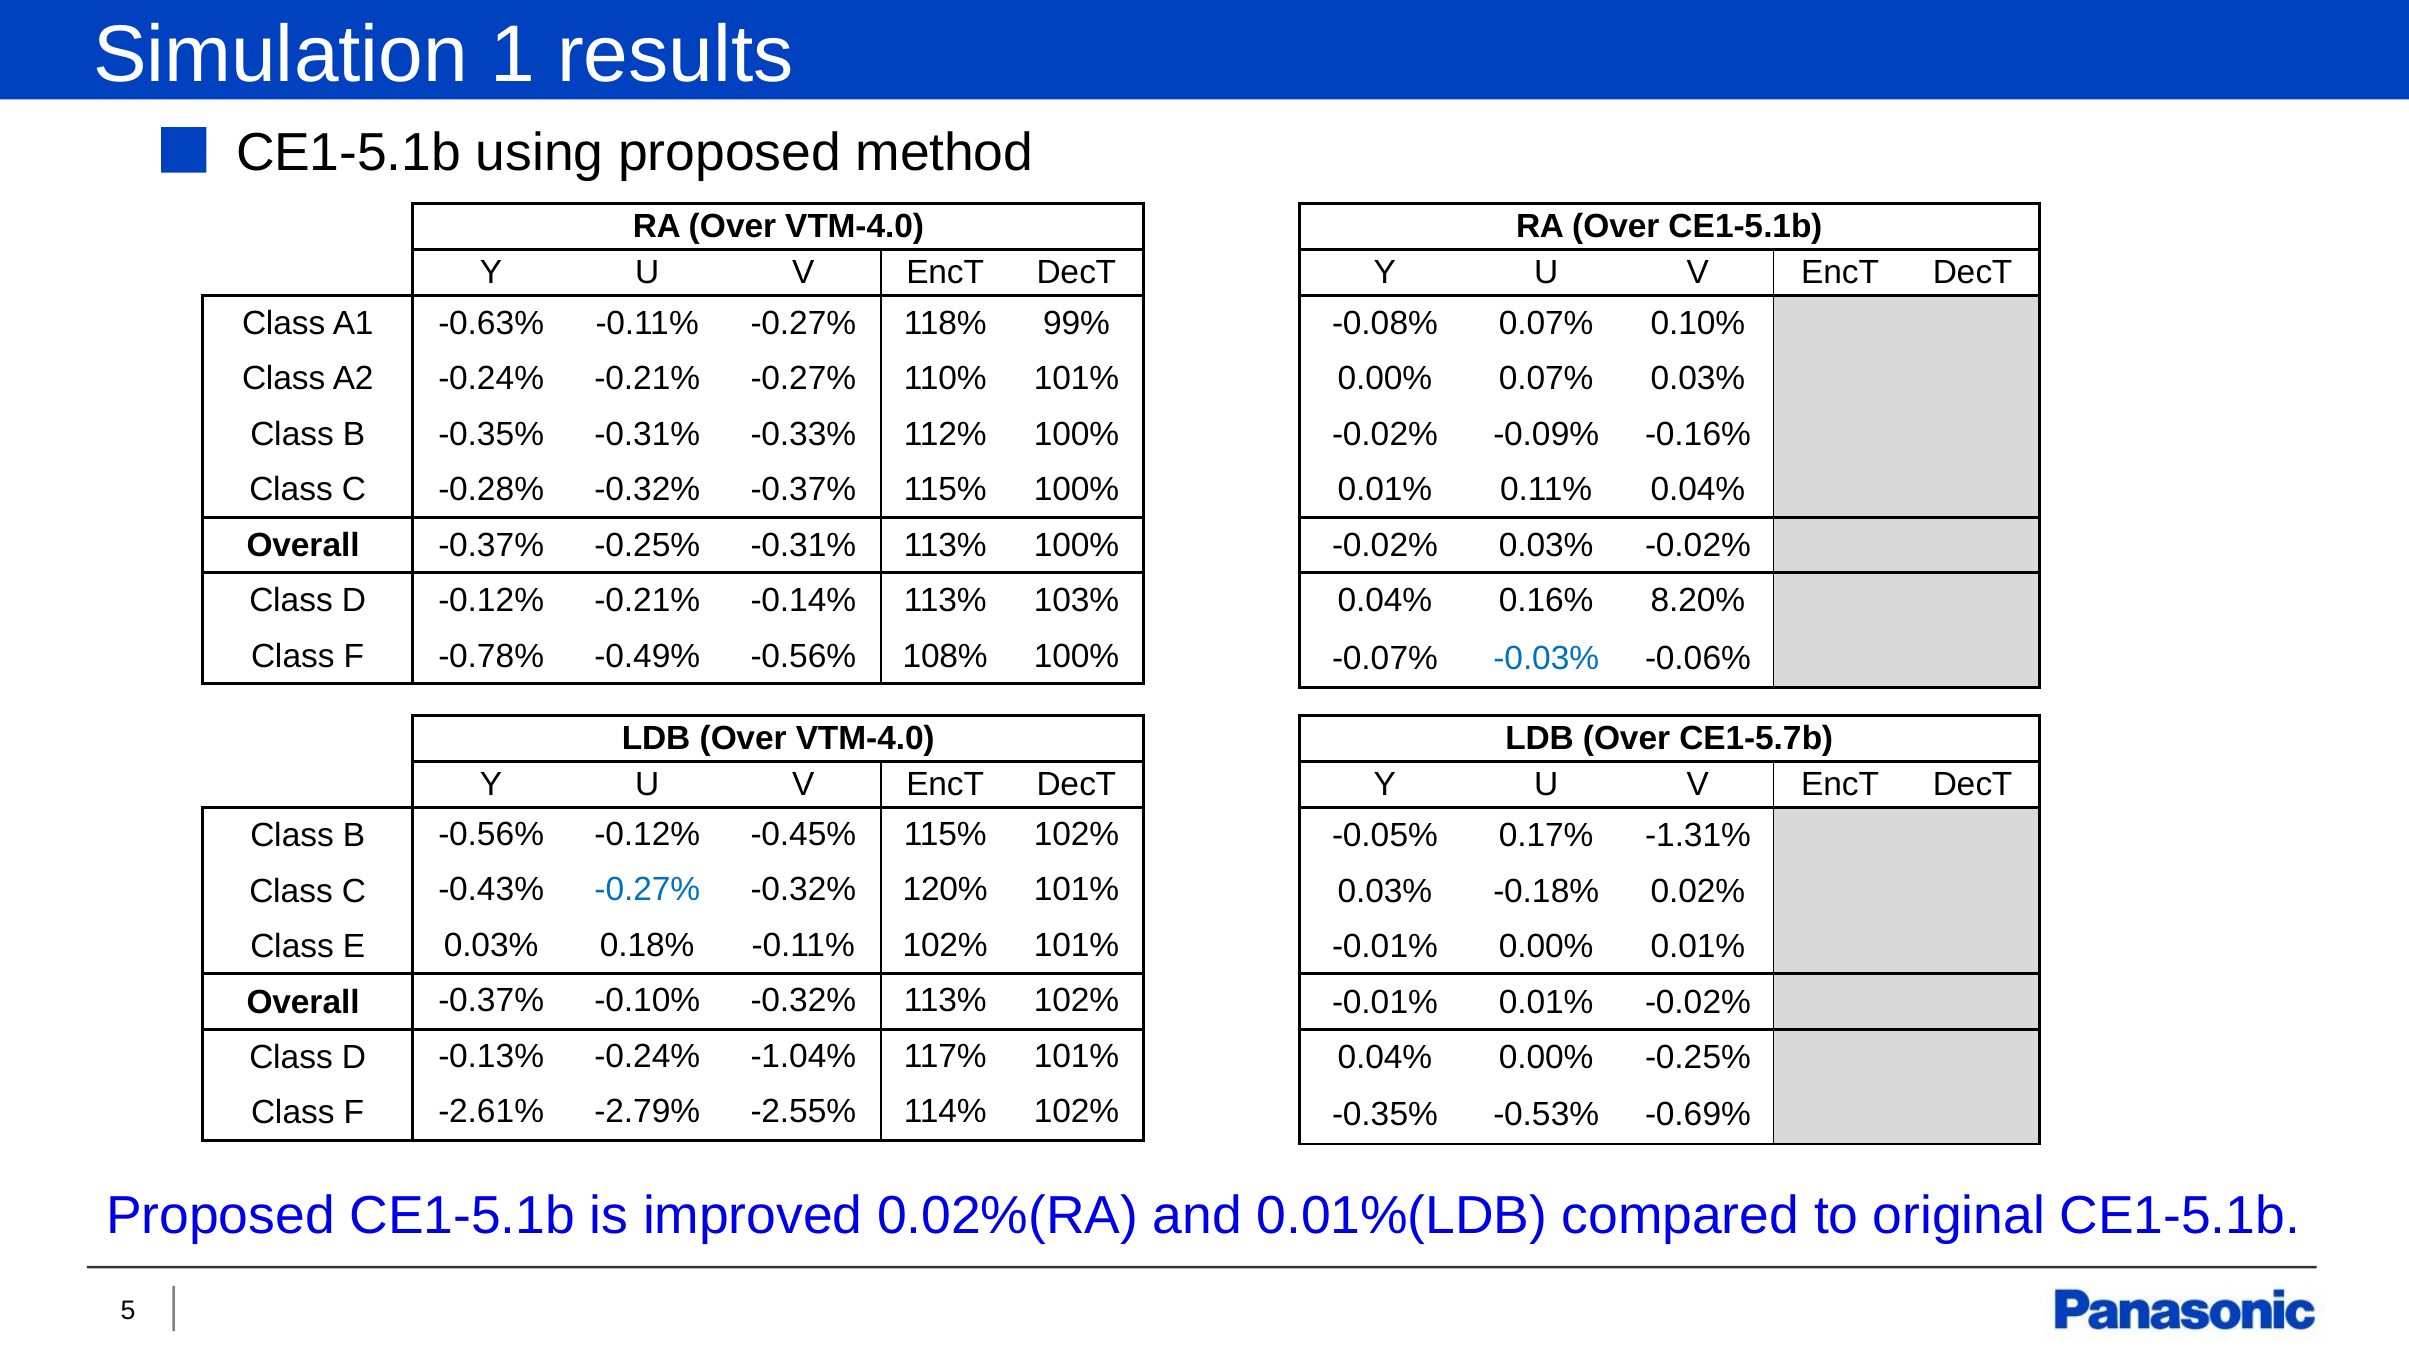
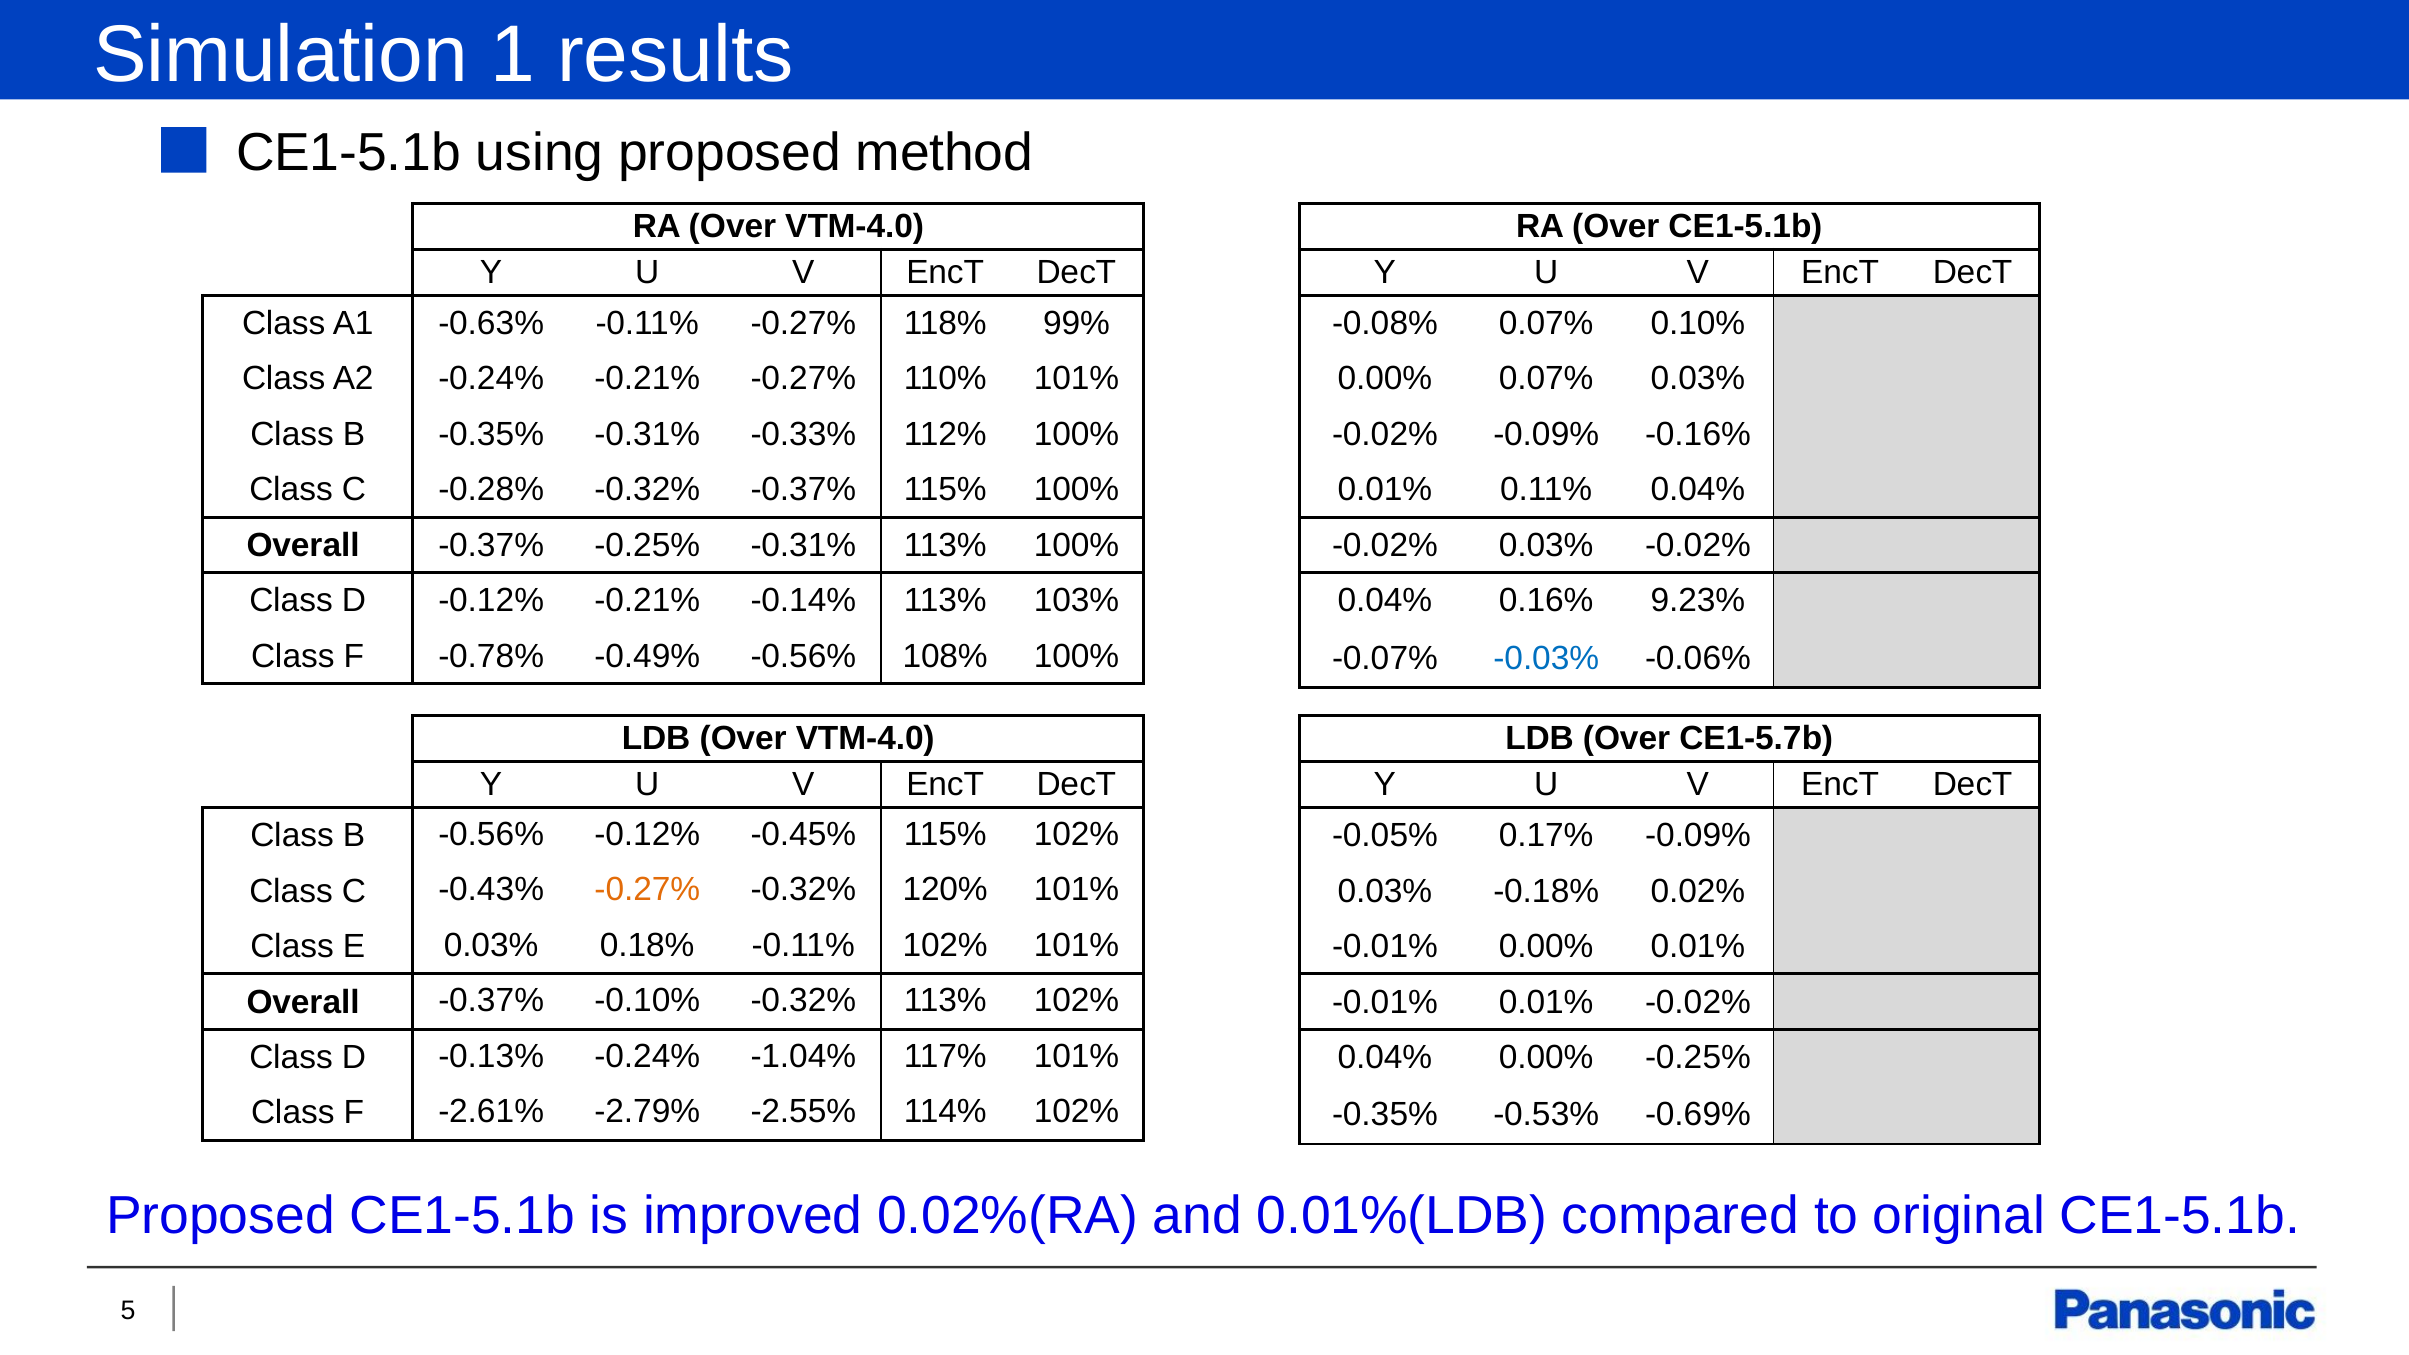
8.20%: 8.20% -> 9.23% (1698, 601)
0.17% -1.31%: -1.31% -> -0.09% (1698, 836)
-0.27% colour: blue -> orange (647, 890)
